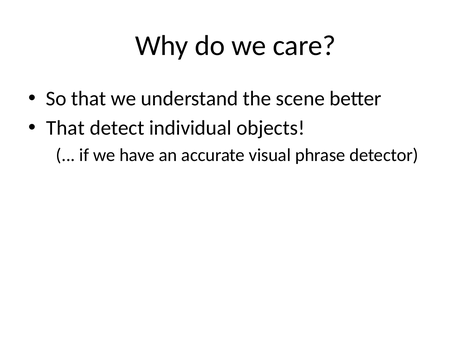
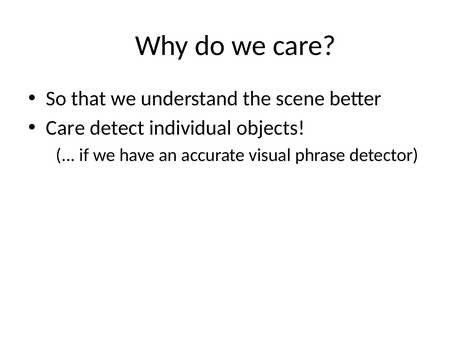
That: That -> Care (66, 128)
